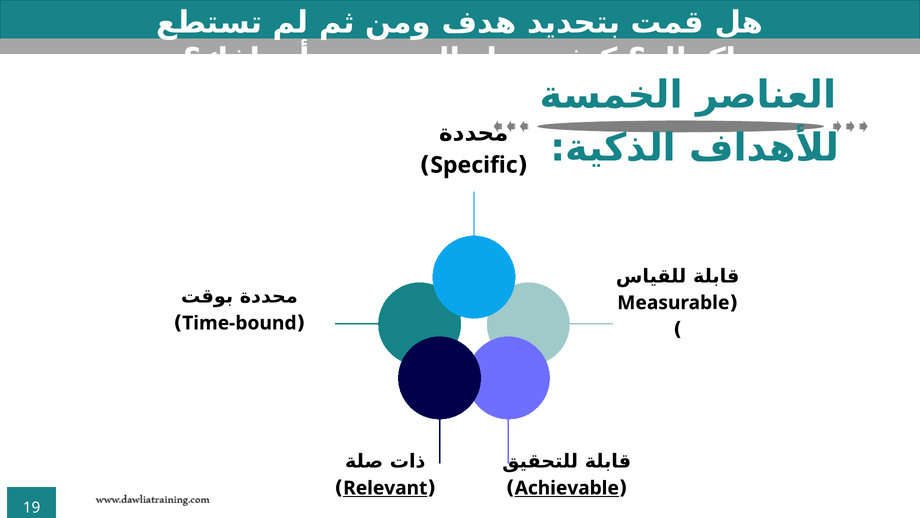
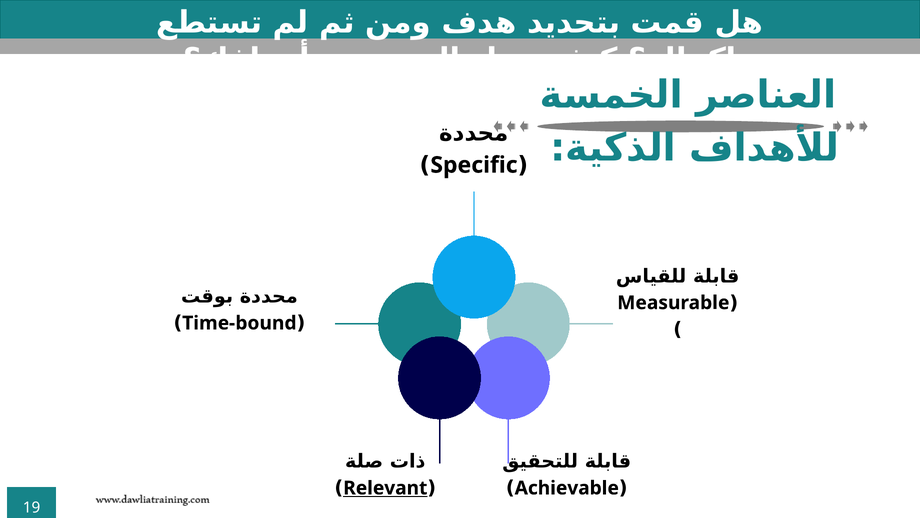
Achievable underline: present -> none (567, 488)
